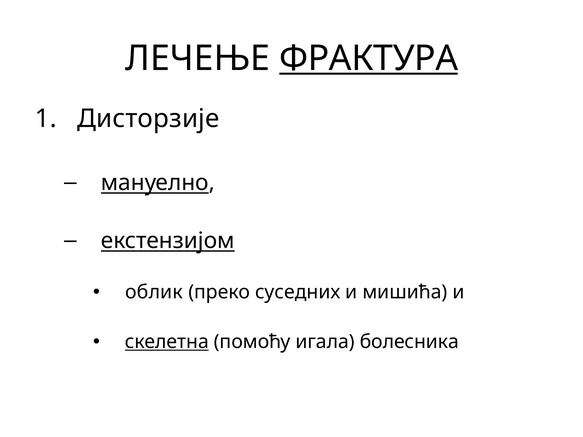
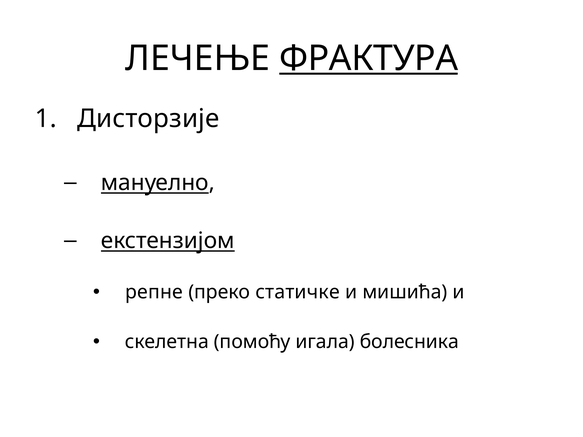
облик: облик -> репне (154, 292)
суседних: суседних -> статичке (298, 292)
скелетна underline: present -> none (167, 342)
